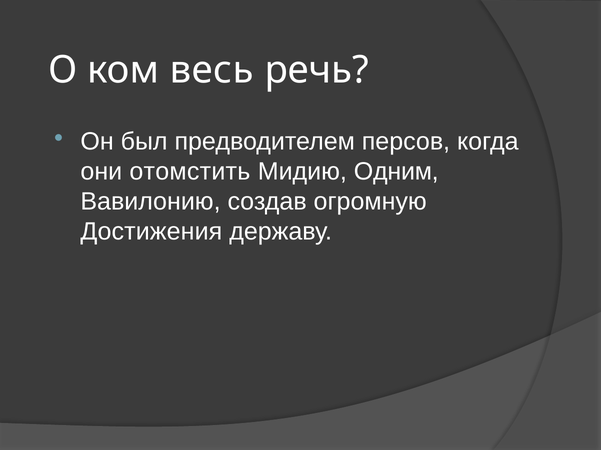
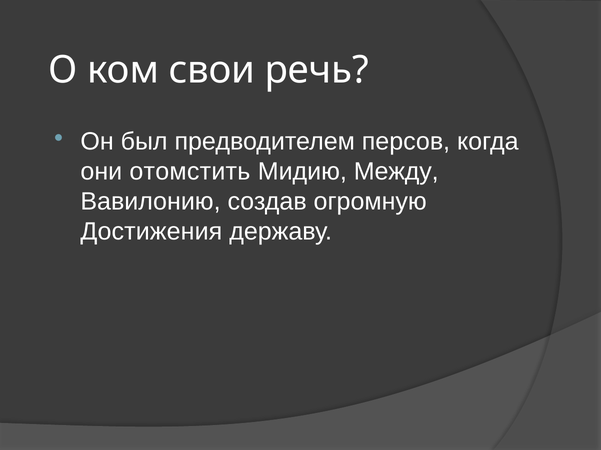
весь: весь -> свои (212, 70)
Одним: Одним -> Между (396, 172)
